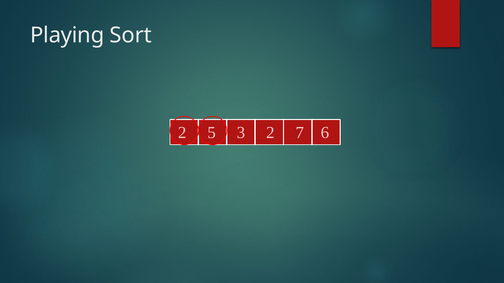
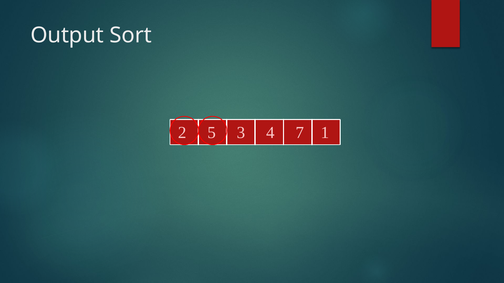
Playing: Playing -> Output (67, 35)
3 2: 2 -> 4 (270, 133)
6: 6 -> 1 (325, 133)
